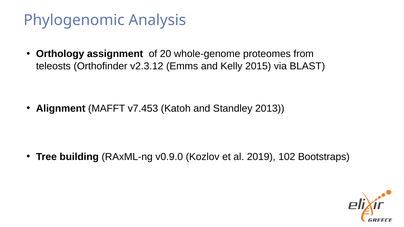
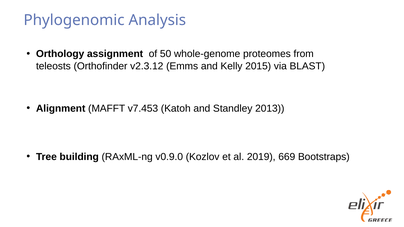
20: 20 -> 50 (166, 54)
102: 102 -> 669 (287, 157)
